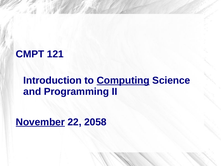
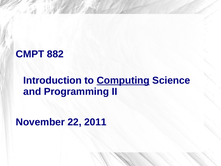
121: 121 -> 882 (55, 54)
November underline: present -> none (40, 122)
2058: 2058 -> 2011 (95, 122)
